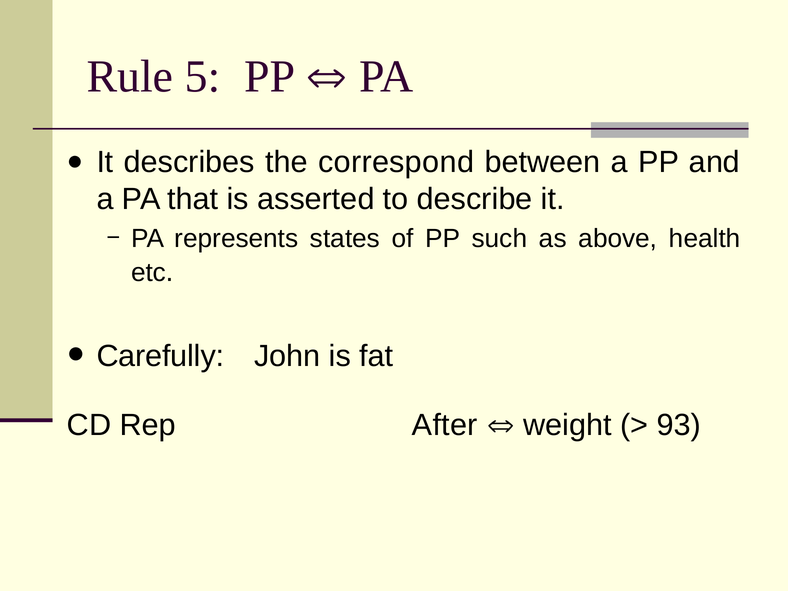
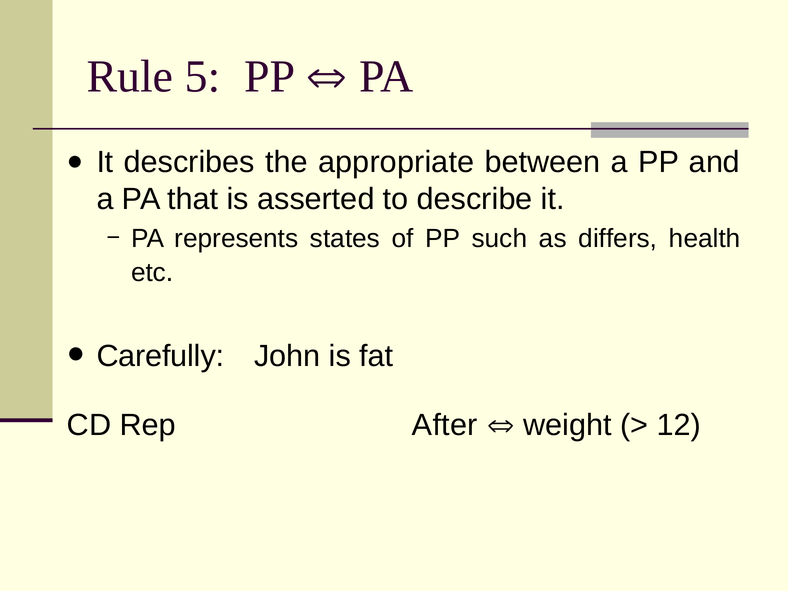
correspond: correspond -> appropriate (396, 162)
above: above -> differs (618, 239)
93: 93 -> 12 (679, 425)
